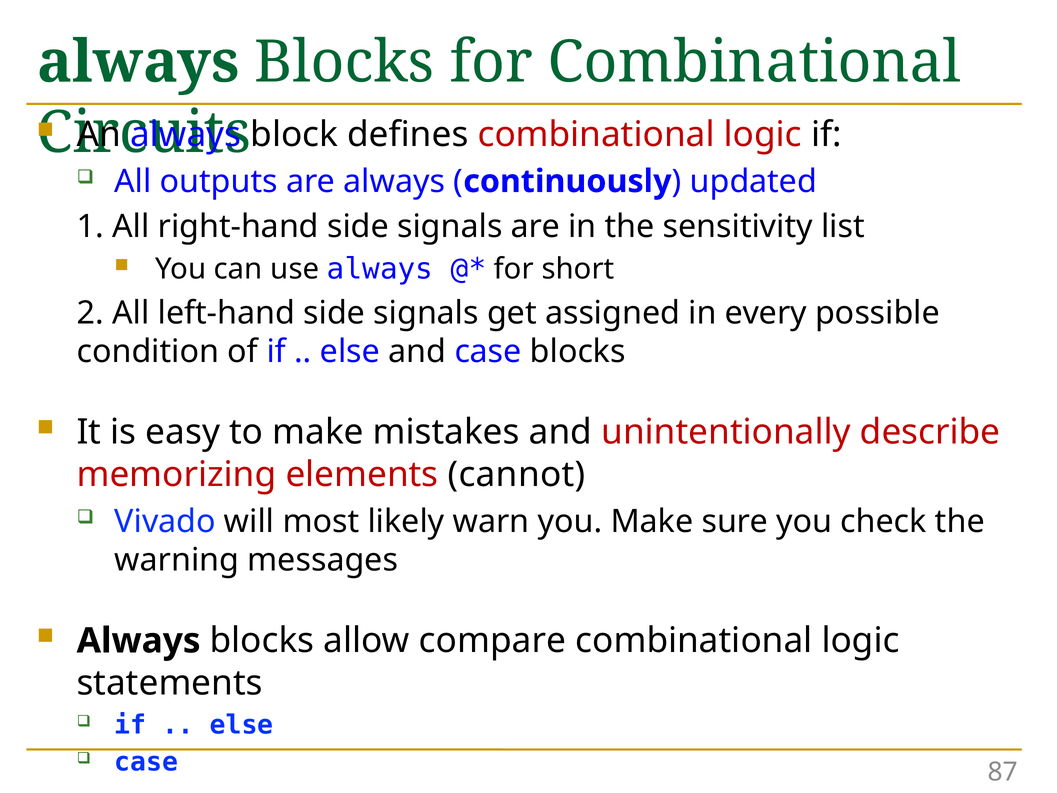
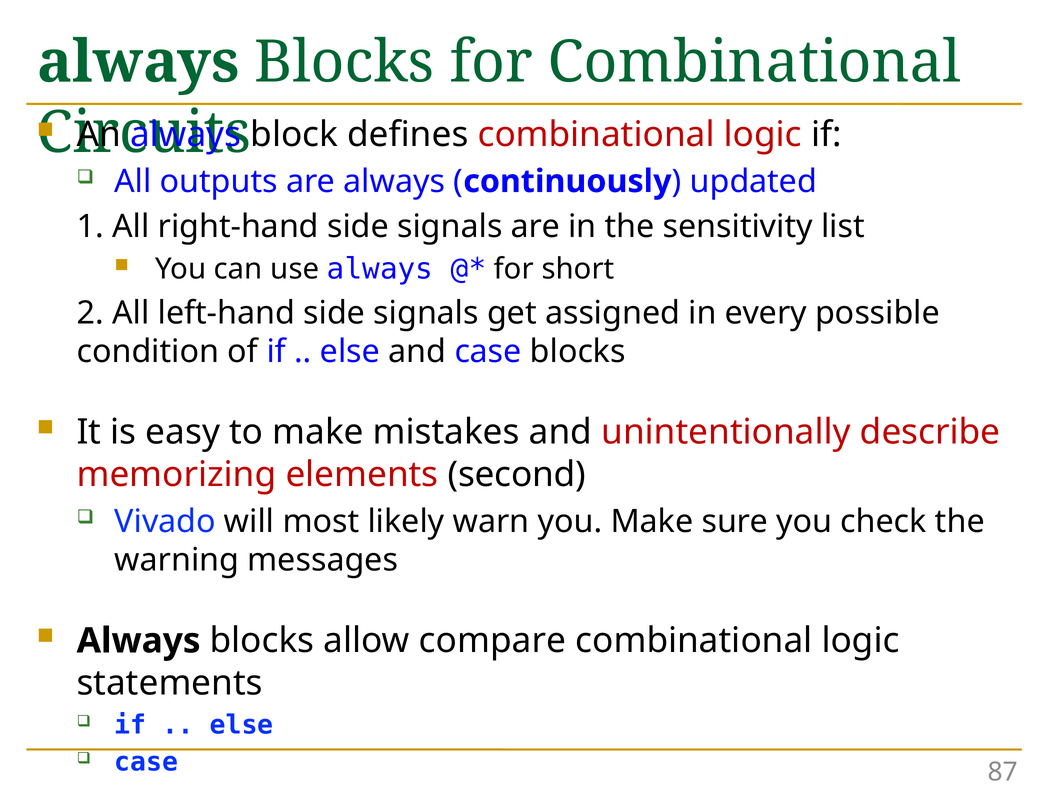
cannot: cannot -> second (517, 475)
